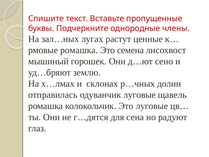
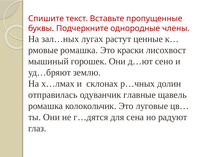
семена: семена -> краски (131, 50)
одуванчик луговые: луговые -> главные (140, 95)
